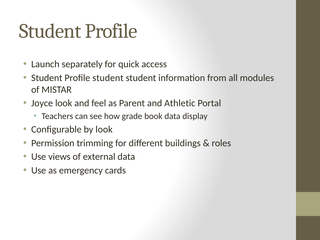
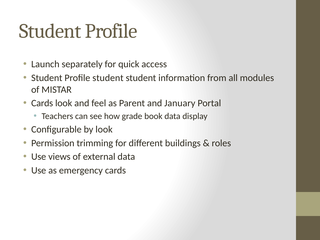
Joyce: Joyce -> Cards (42, 103)
Athletic: Athletic -> January (180, 103)
